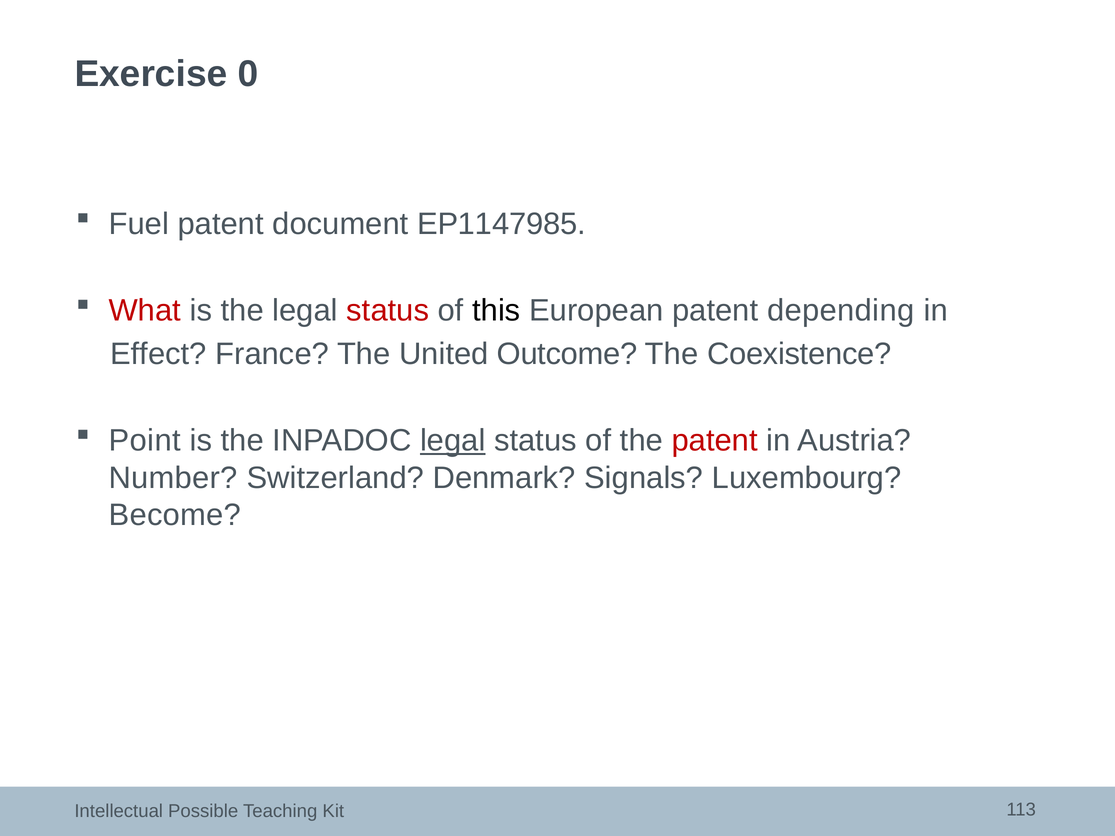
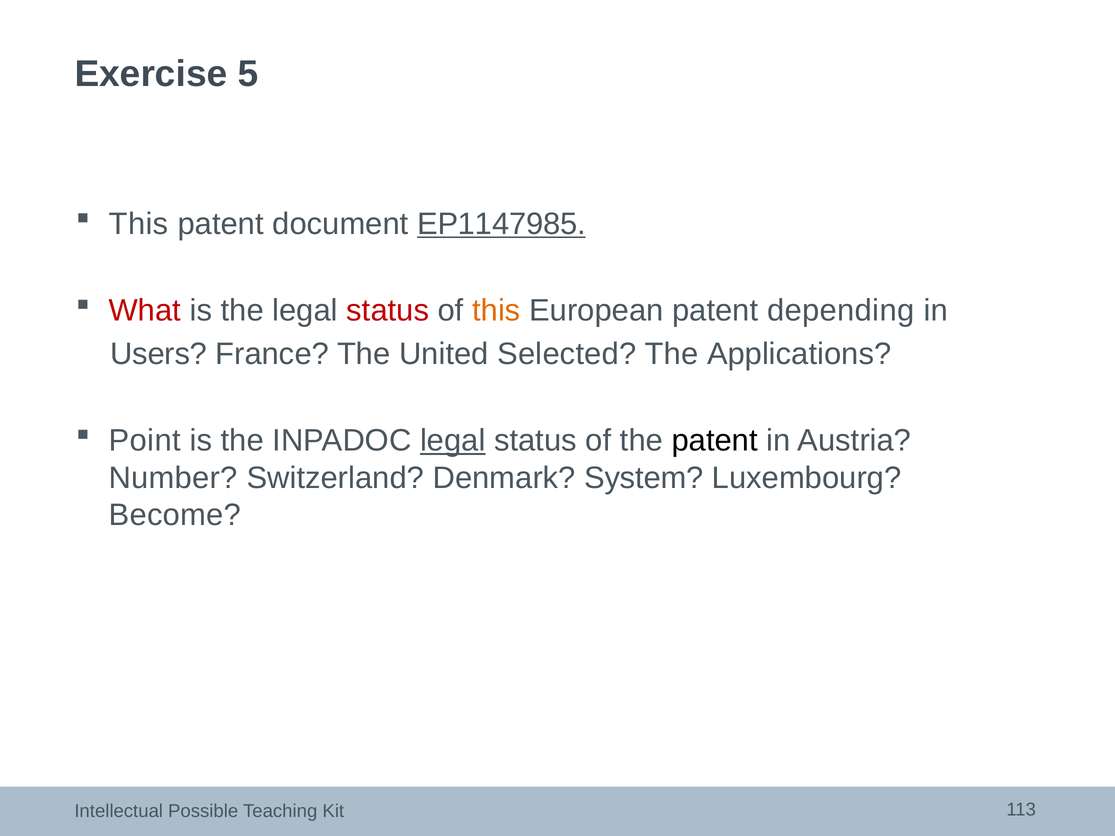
0: 0 -> 5 (248, 74)
Fuel: Fuel -> This (139, 224)
EP1147985 underline: none -> present (501, 224)
this colour: black -> orange (496, 311)
Effect: Effect -> Users (159, 354)
Outcome: Outcome -> Selected (567, 354)
Coexistence: Coexistence -> Applications (799, 354)
patent colour: red -> black (715, 441)
Signals: Signals -> System (644, 478)
